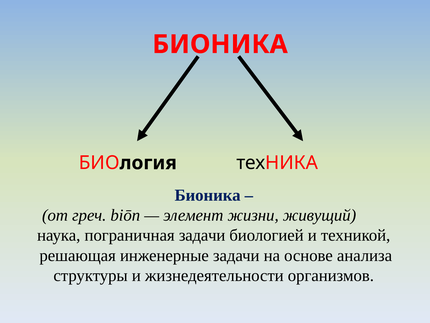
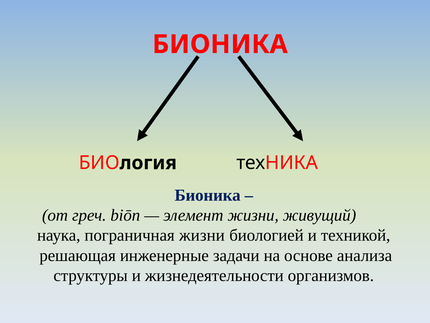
пограничная задачи: задачи -> жизни (202, 235)
